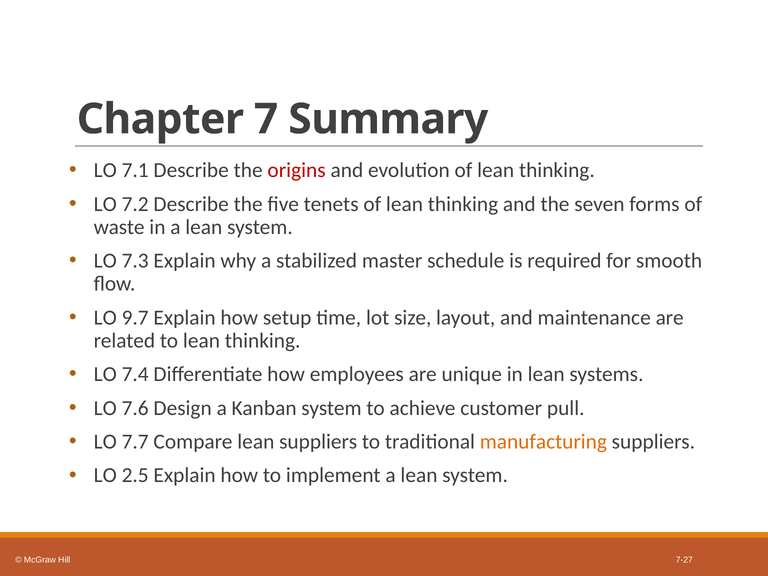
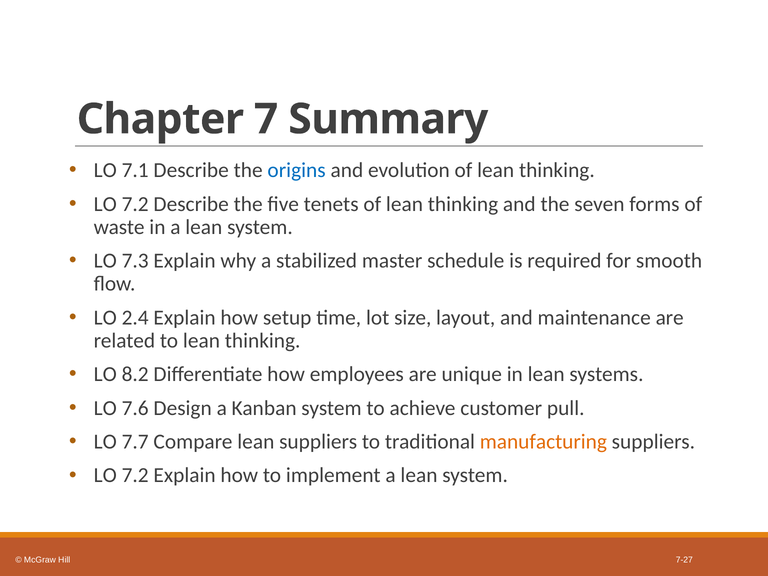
origins colour: red -> blue (297, 170)
9.7: 9.7 -> 2.4 (135, 318)
7.4: 7.4 -> 8.2 (135, 374)
2.5: 2.5 -> 7.2 (135, 475)
